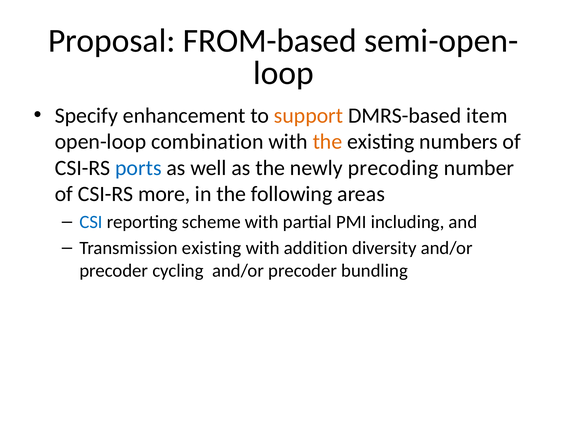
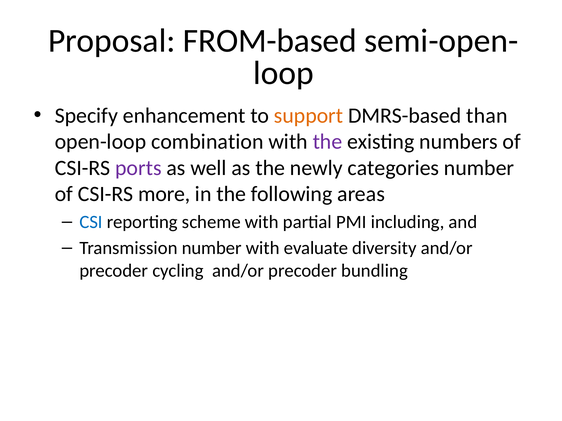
item: item -> than (487, 116)
the colour: orange -> purple (327, 142)
ports colour: blue -> purple (138, 168)
precoding: precoding -> categories (393, 168)
Transmission existing: existing -> number (212, 248)
addition: addition -> evaluate (316, 248)
